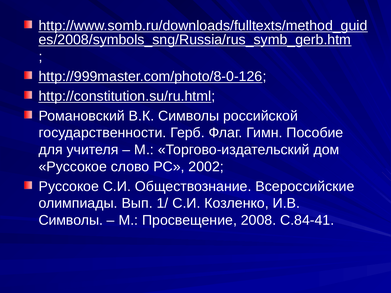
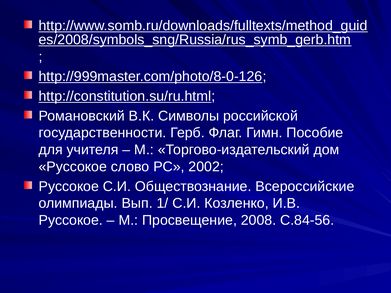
Символы: Символы -> Руссокое (71, 220)
С.84-41: С.84-41 -> С.84-56 (307, 220)
